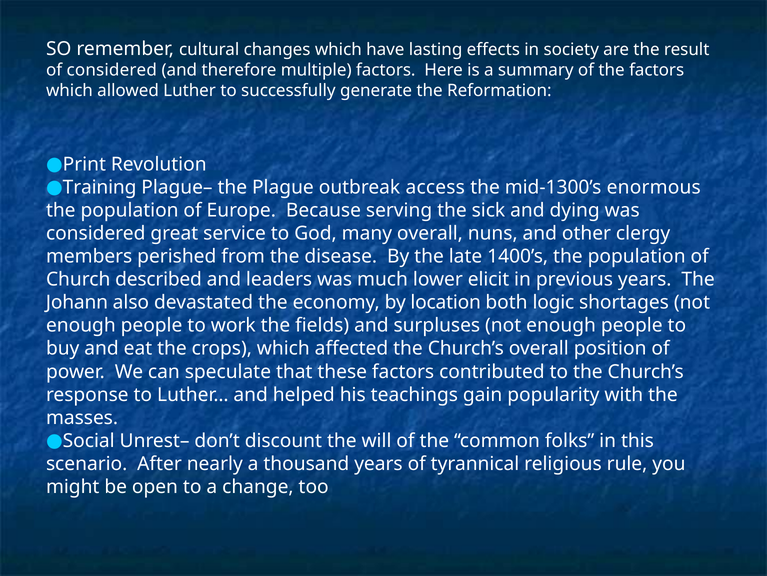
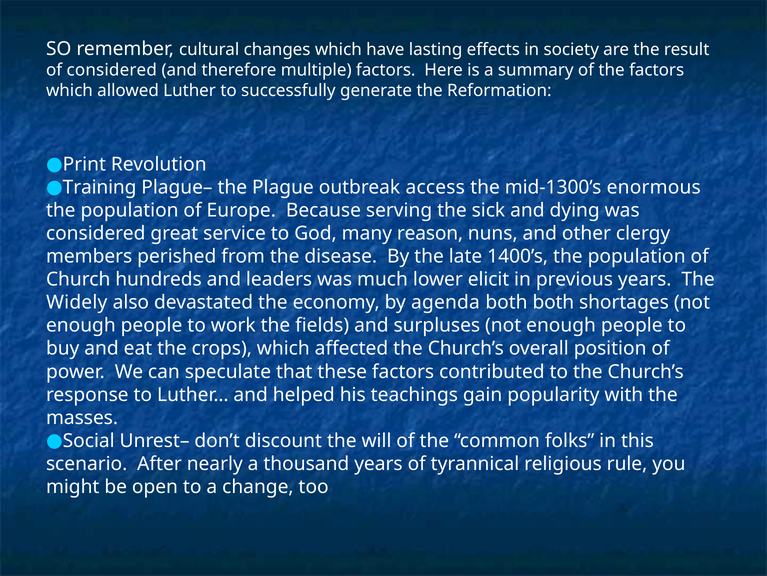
many overall: overall -> reason (430, 233)
described: described -> hundreds (158, 279)
Johann: Johann -> Widely (77, 302)
location: location -> agenda (445, 302)
both logic: logic -> both (553, 302)
